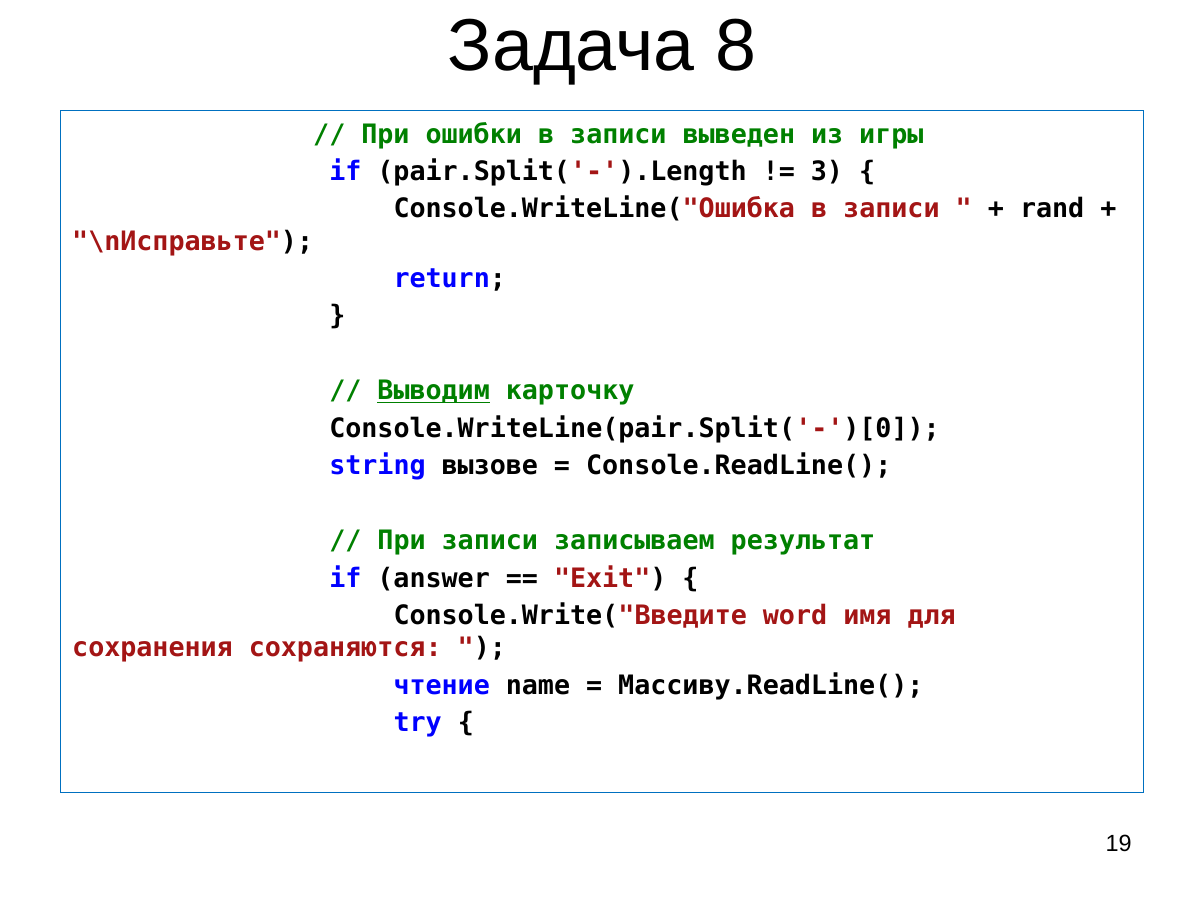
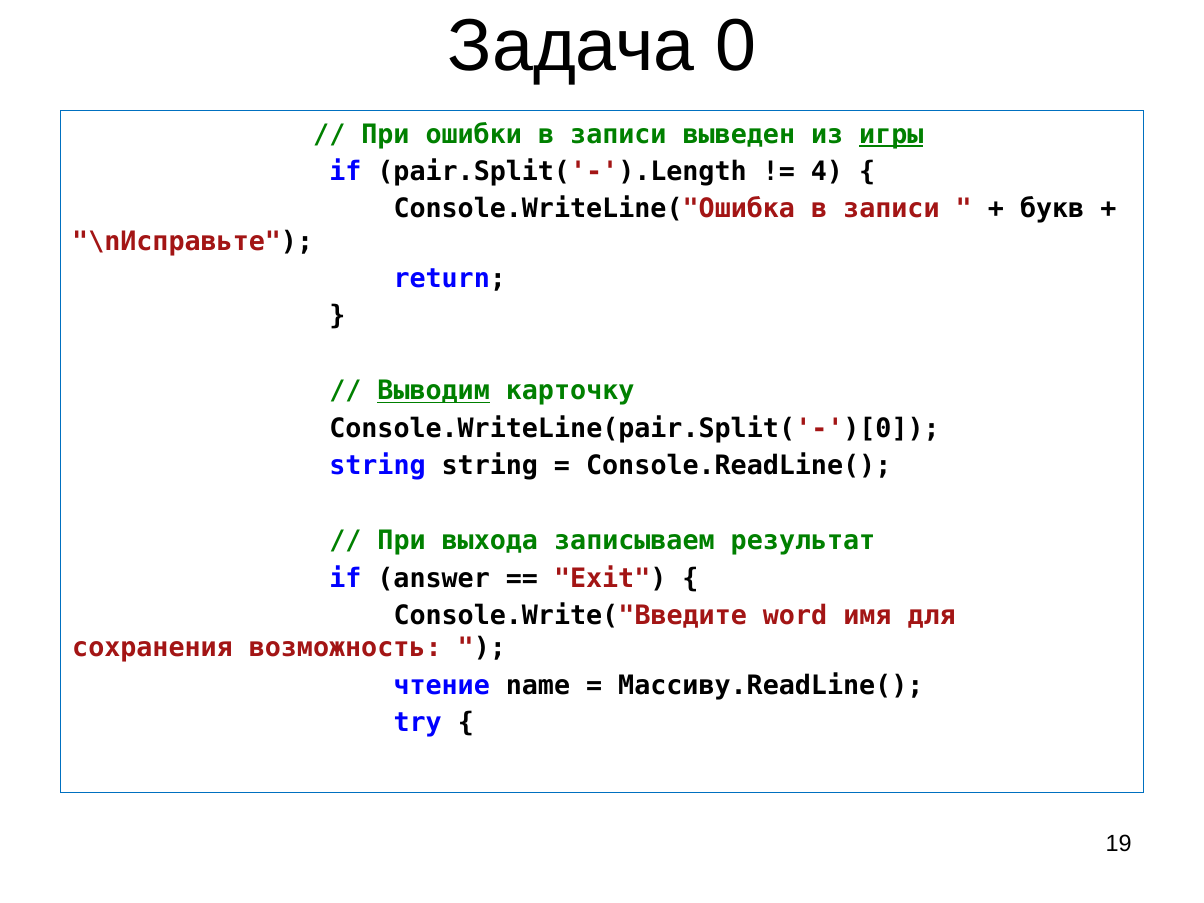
8: 8 -> 0 (735, 46)
игры underline: none -> present (891, 134)
3: 3 -> 4 (827, 172)
rand: rand -> букв (1052, 209)
string вызове: вызове -> string (490, 466)
При записи: записи -> выхода (490, 541)
сохраняются: сохраняются -> возможность (345, 648)
